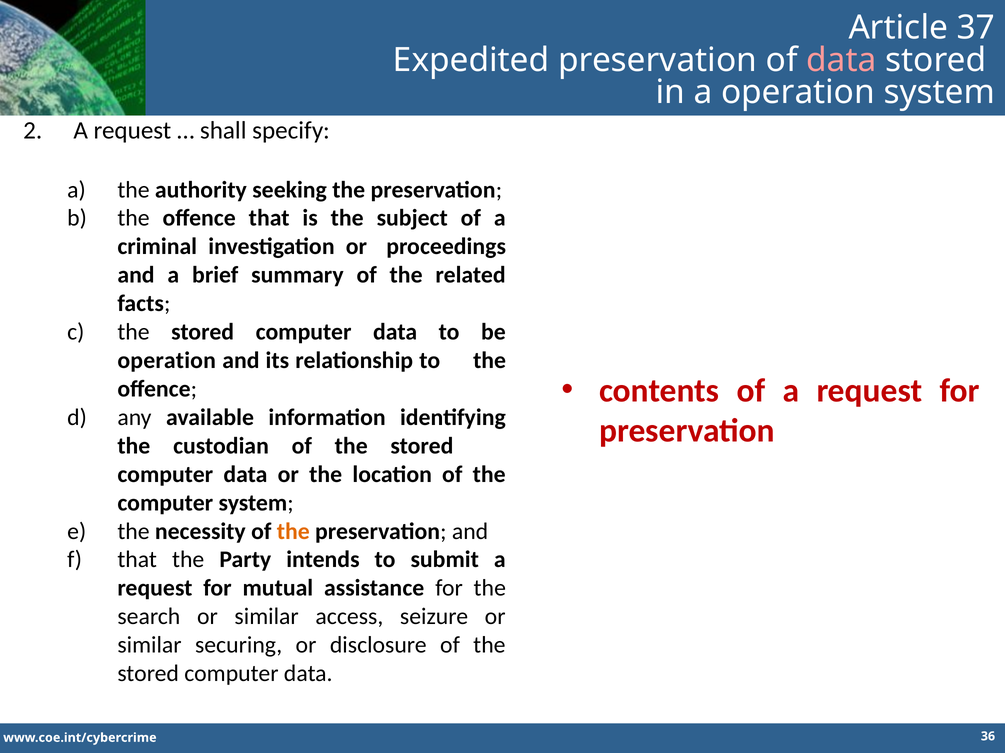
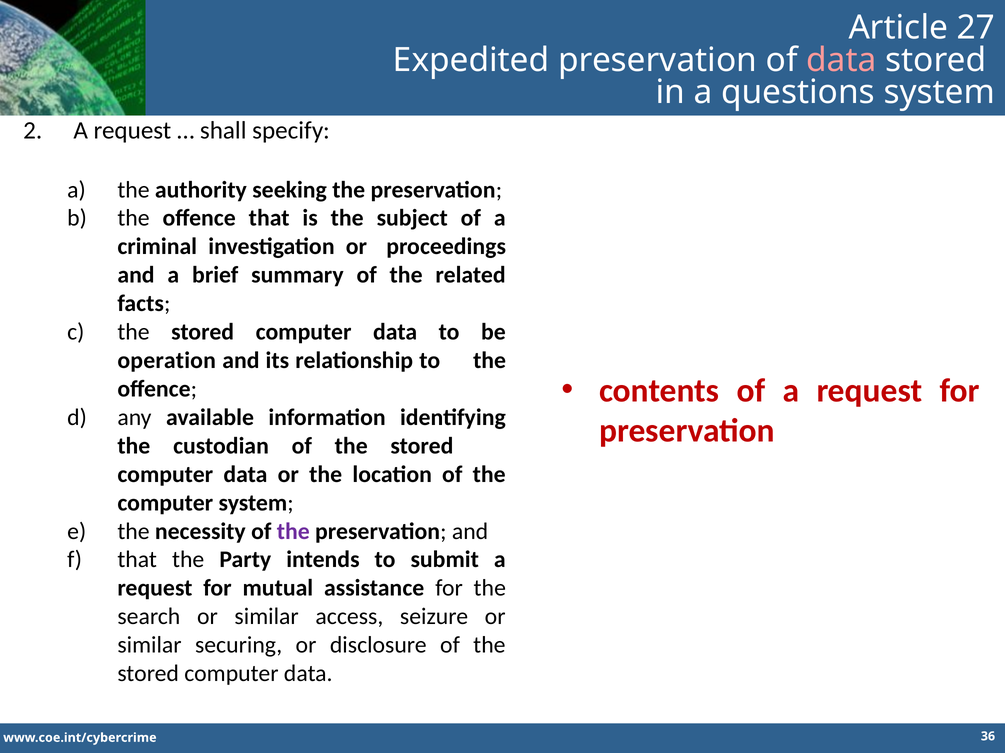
37: 37 -> 27 (976, 28)
a operation: operation -> questions (798, 92)
the colour: orange -> purple (293, 532)
